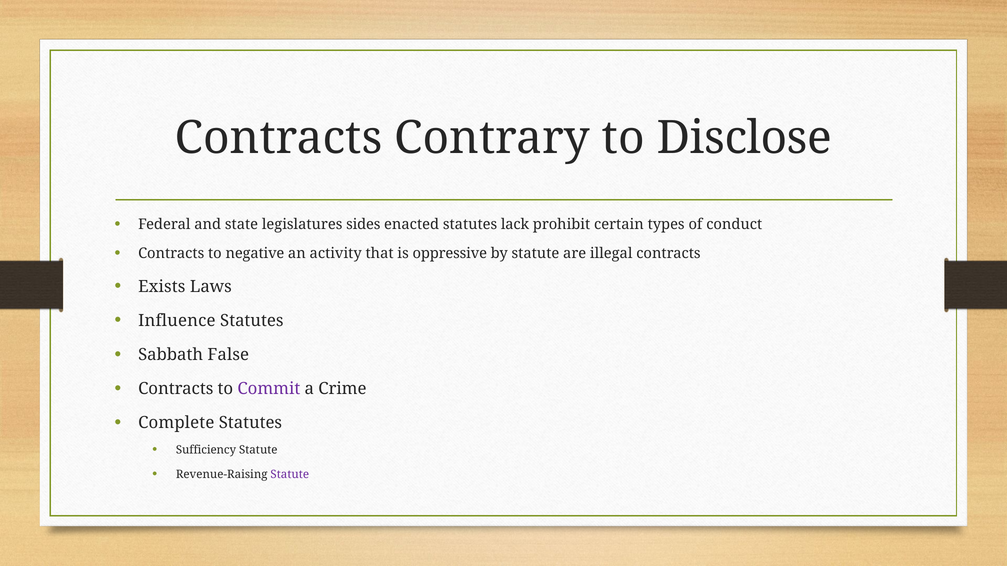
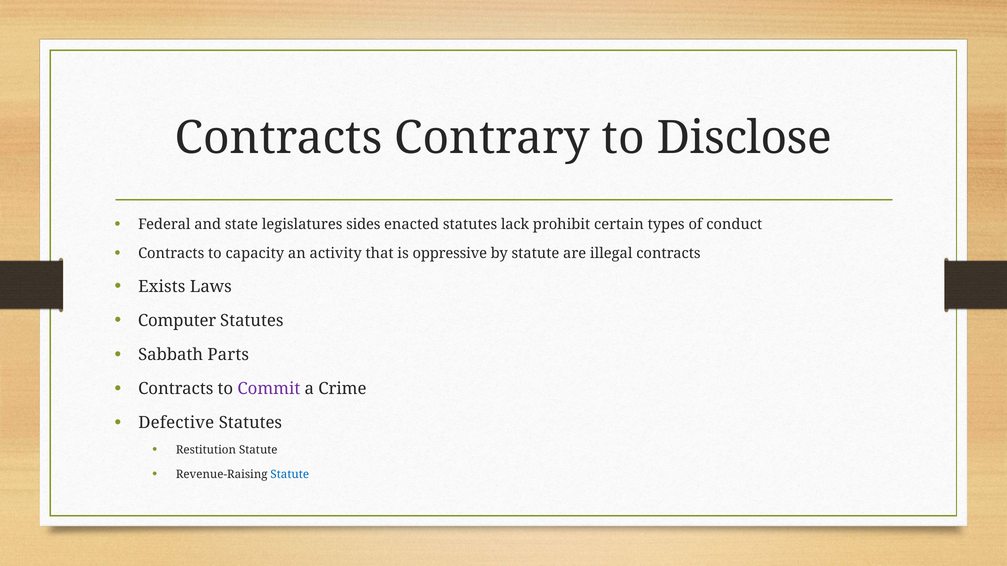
negative: negative -> capacity (255, 254)
Influence: Influence -> Computer (177, 321)
False: False -> Parts (228, 355)
Complete: Complete -> Defective (176, 423)
Sufficiency: Sufficiency -> Restitution (206, 450)
Statute colour: purple -> blue (290, 475)
